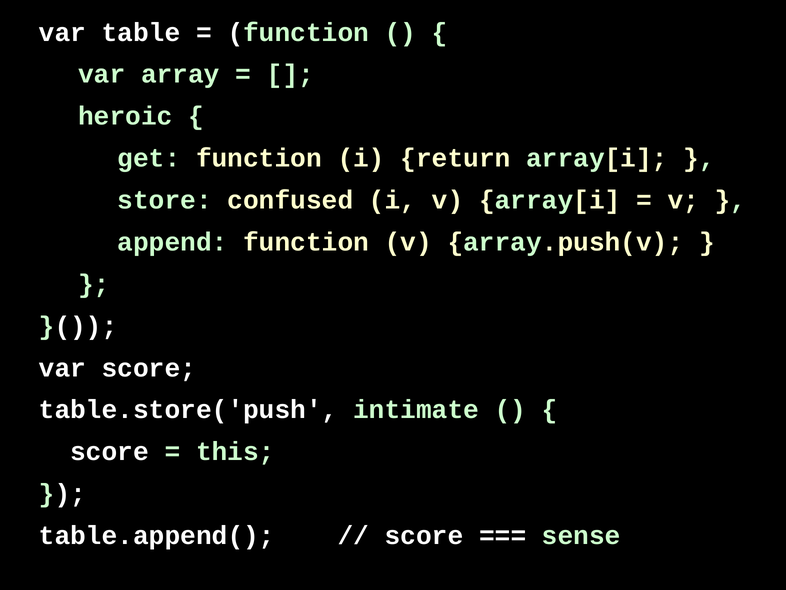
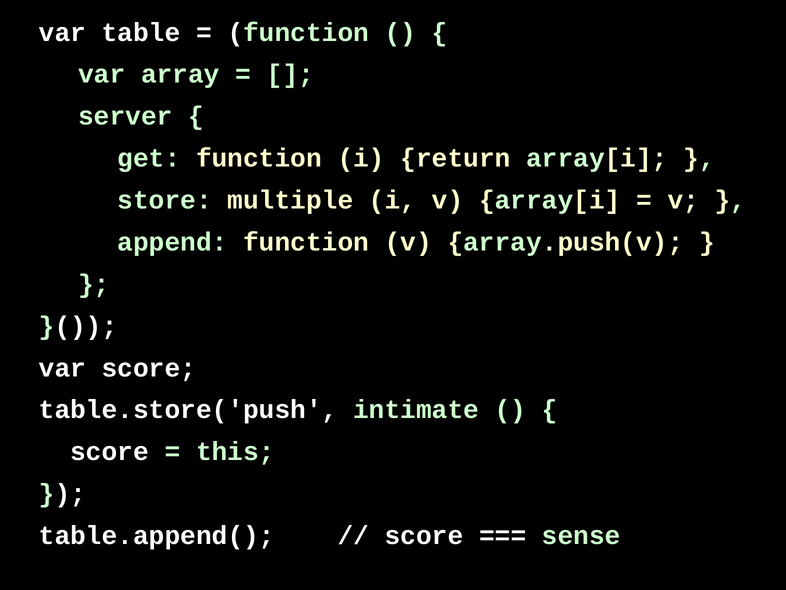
heroic: heroic -> server (125, 116)
confused: confused -> multiple (290, 200)
